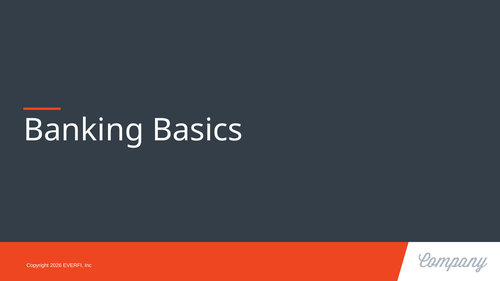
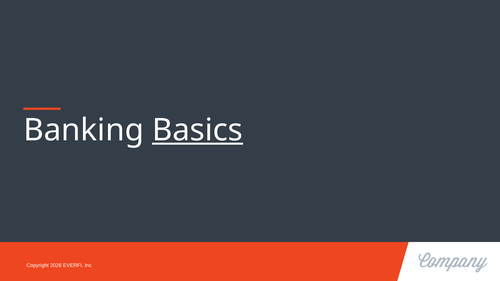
Basics underline: none -> present (197, 130)
